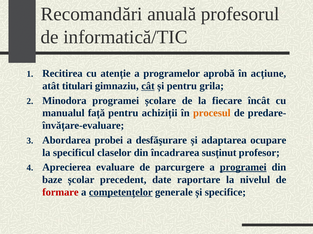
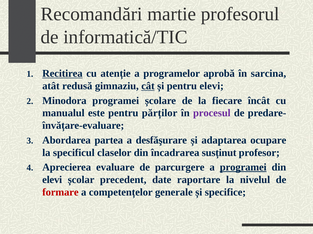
anuală: anuală -> martie (172, 14)
Recitirea underline: none -> present (62, 74)
acțiune: acțiune -> sarcina (268, 74)
titulari: titulari -> redusă (77, 86)
pentru grila: grila -> elevi (212, 86)
față: față -> este (96, 113)
achiziții: achiziții -> părților (160, 113)
procesul colour: orange -> purple (212, 113)
probei: probei -> partea (109, 141)
baze: baze -> elevi (52, 180)
competențelor underline: present -> none (121, 193)
